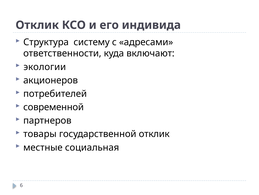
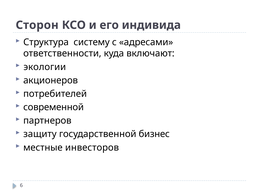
Отклик: Отклик -> Сторон (37, 25)
товары: товары -> защиту (40, 134)
государственной отклик: отклик -> бизнес (154, 134)
социальная: социальная -> инвесторов (92, 147)
